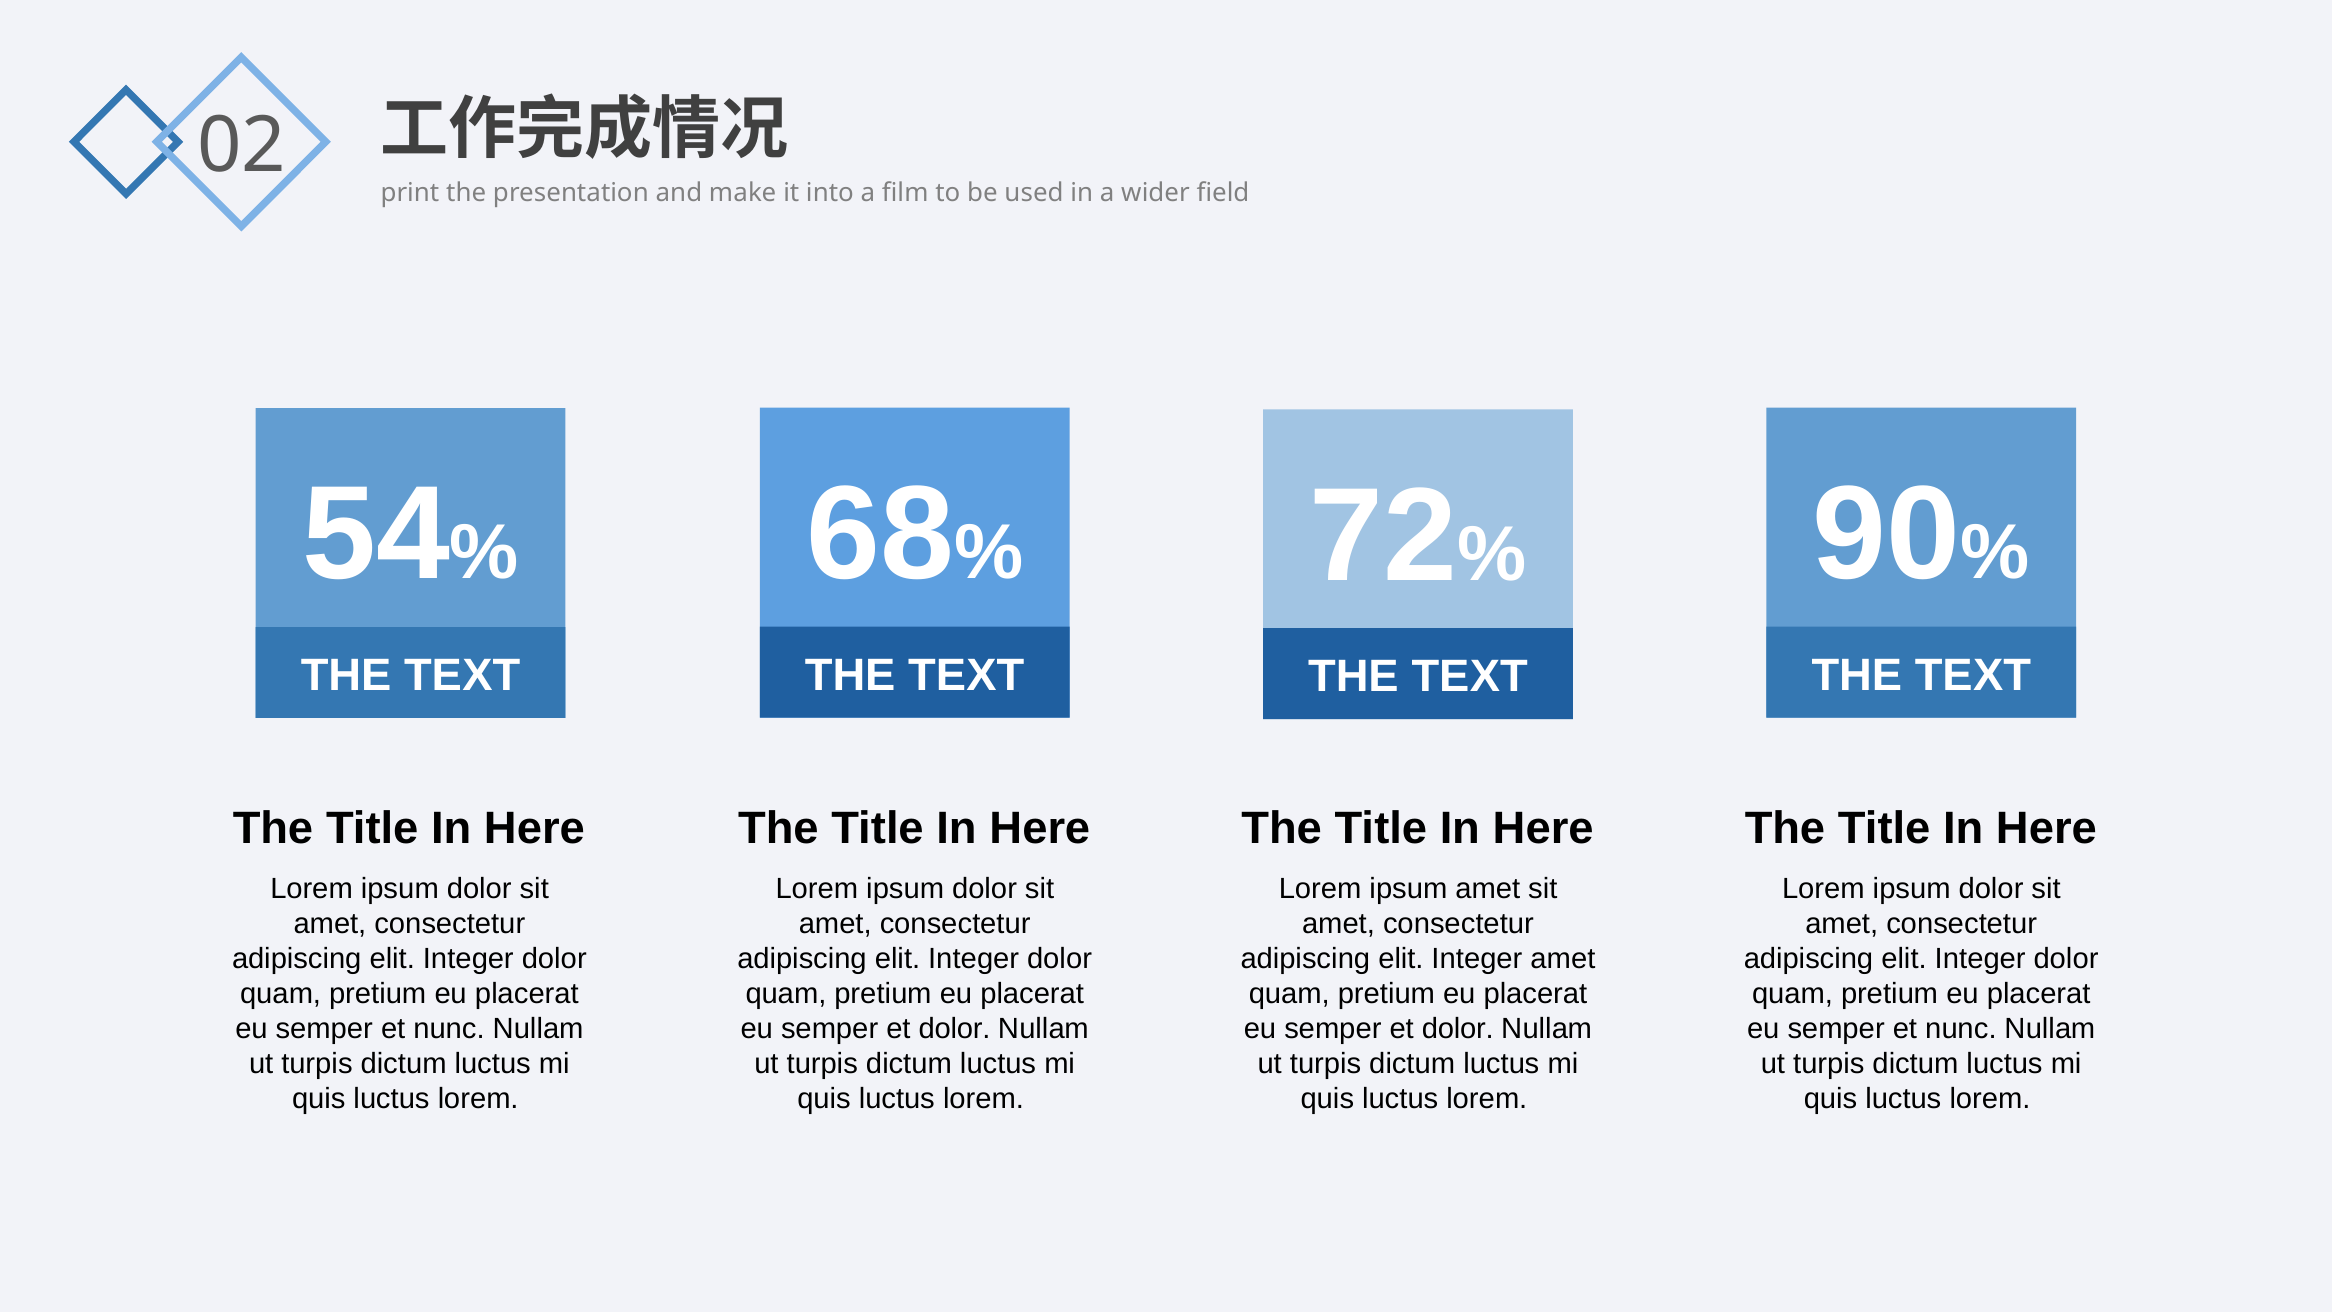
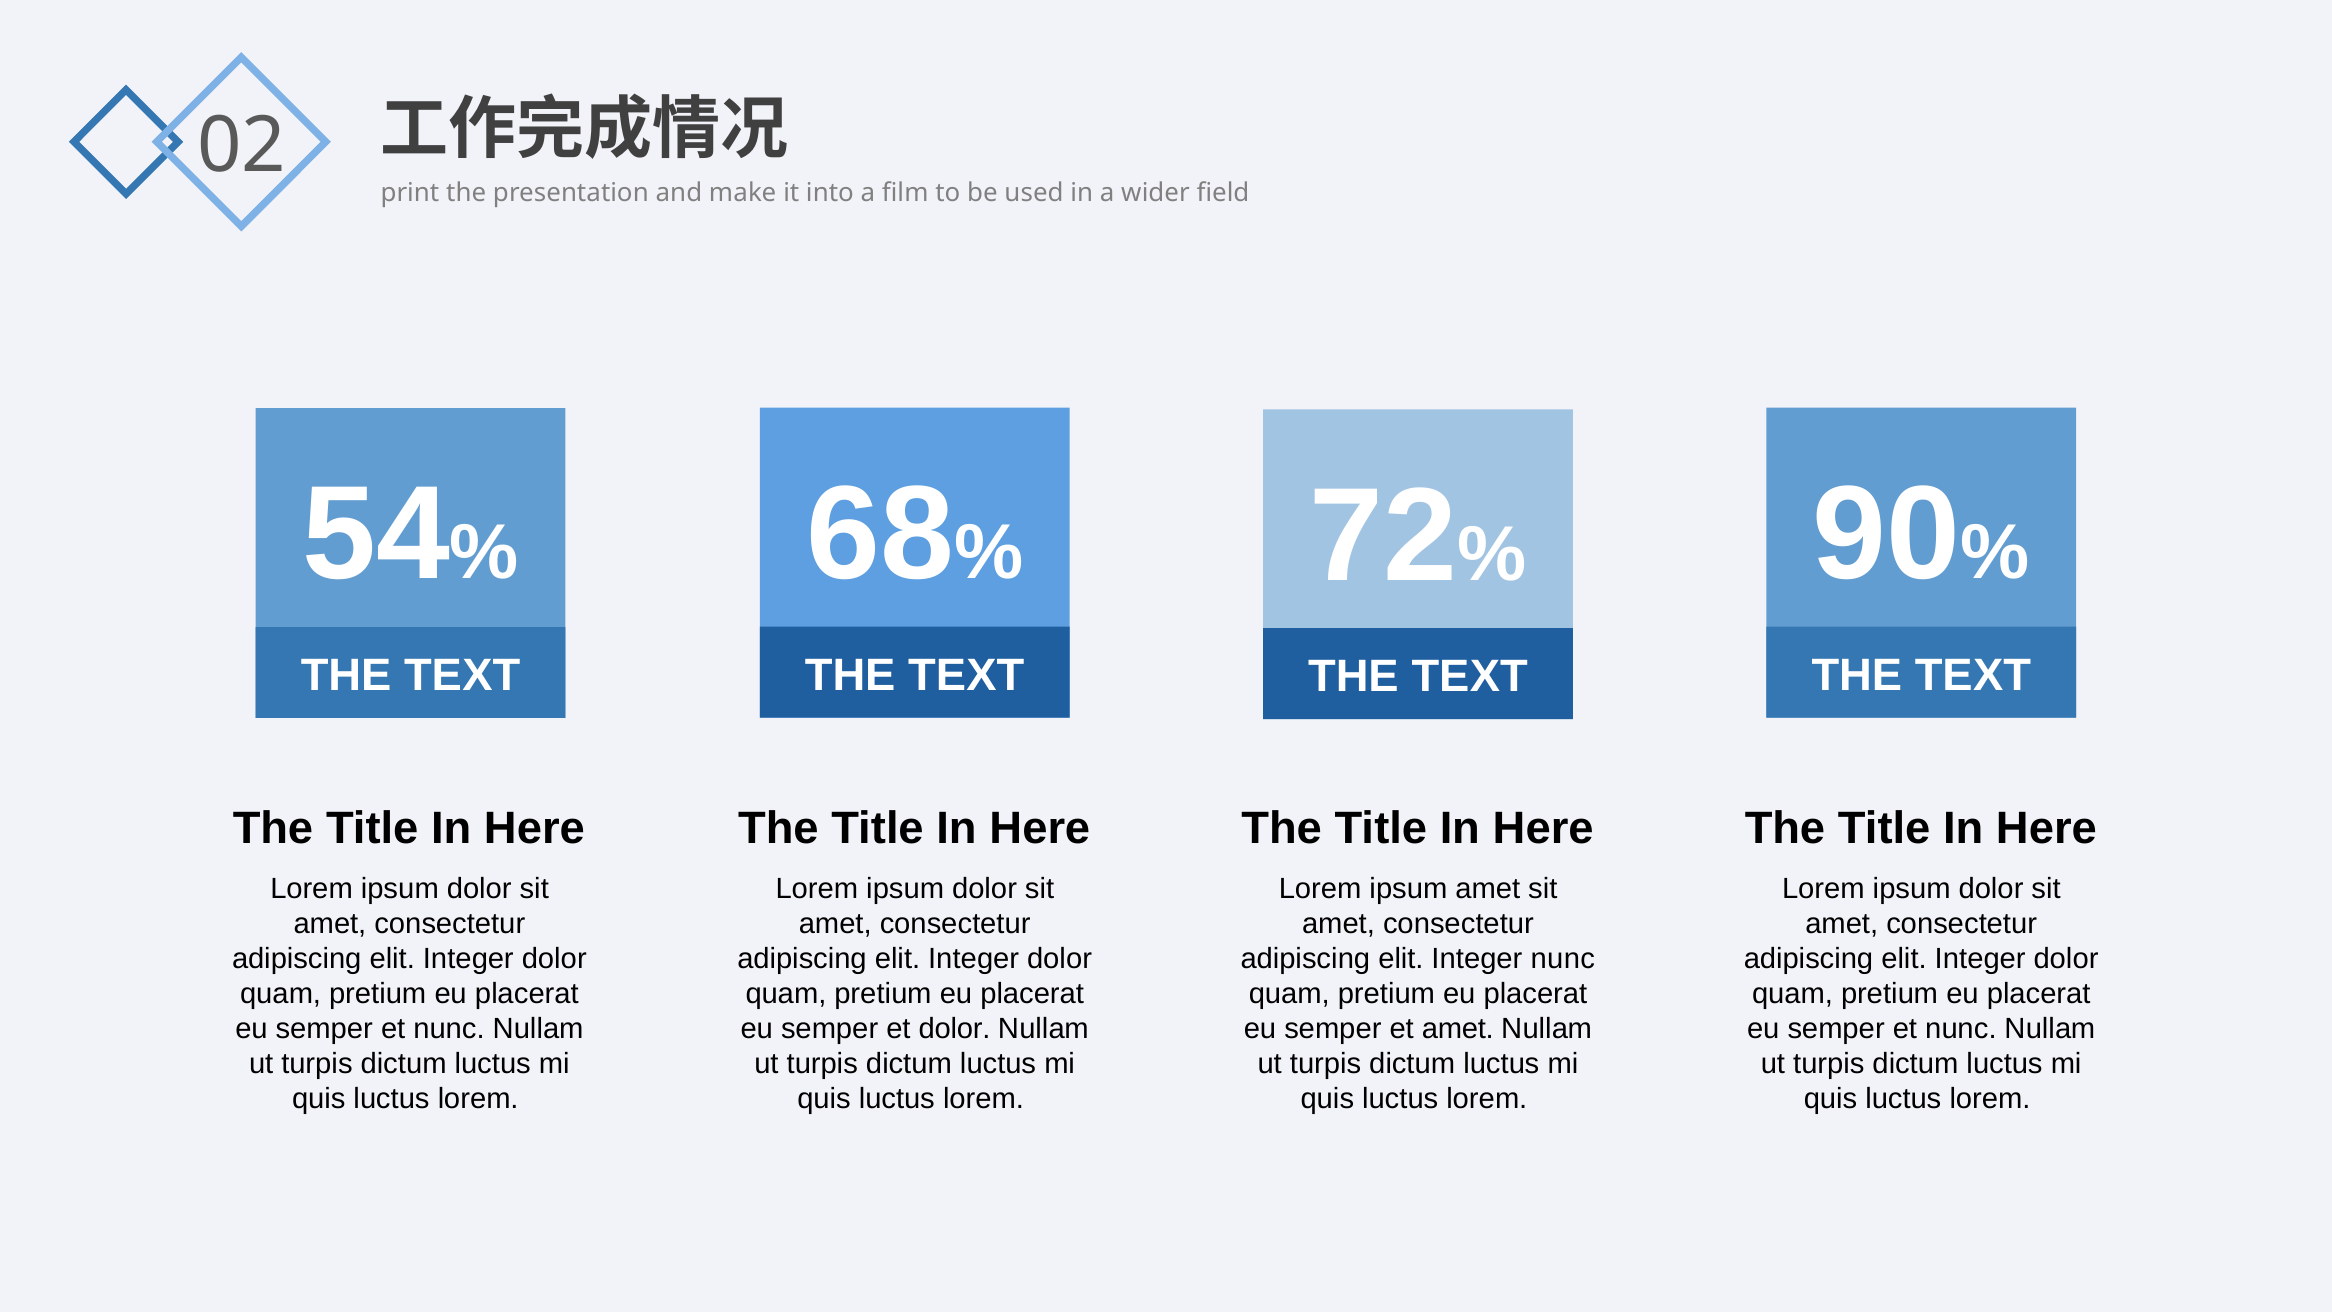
Integer amet: amet -> nunc (1563, 958)
dolor: dolor -> amet (1458, 1029)
